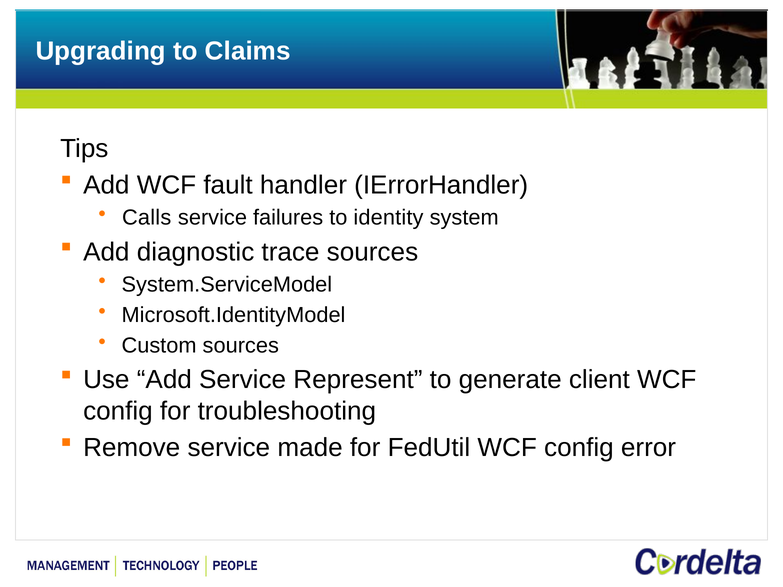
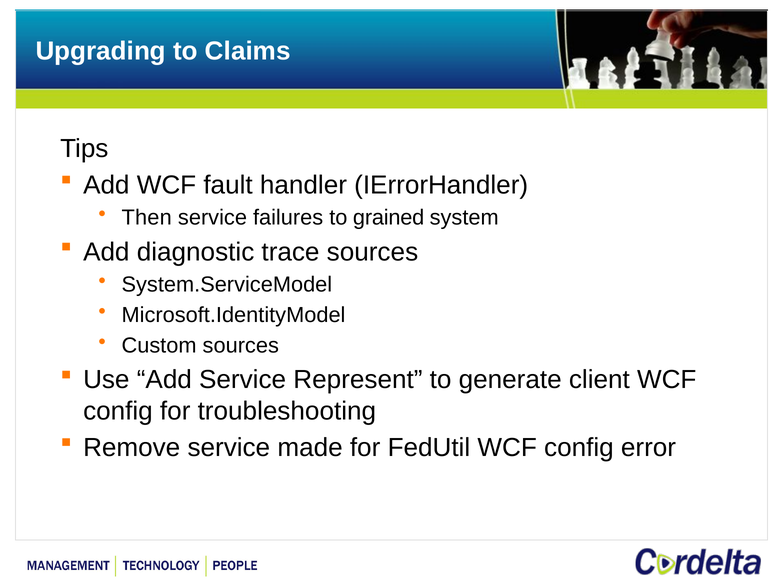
Calls: Calls -> Then (147, 218)
identity: identity -> grained (389, 218)
